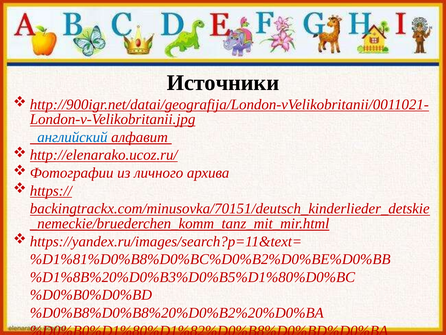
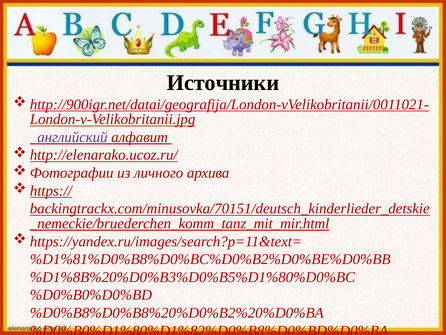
английский colour: blue -> purple (72, 137)
